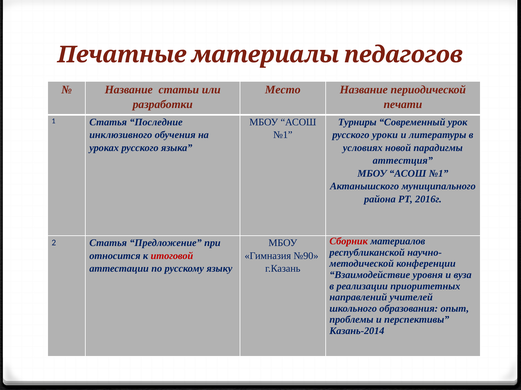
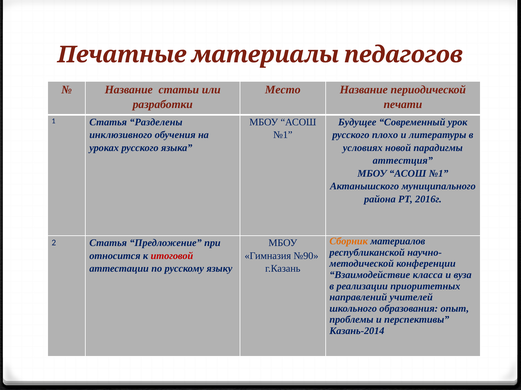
Турниры: Турниры -> Будущее (357, 122)
Последние: Последние -> Разделены (156, 122)
уроки: уроки -> плохо (385, 135)
Сборник colour: red -> orange (349, 242)
уровня: уровня -> класса (428, 275)
